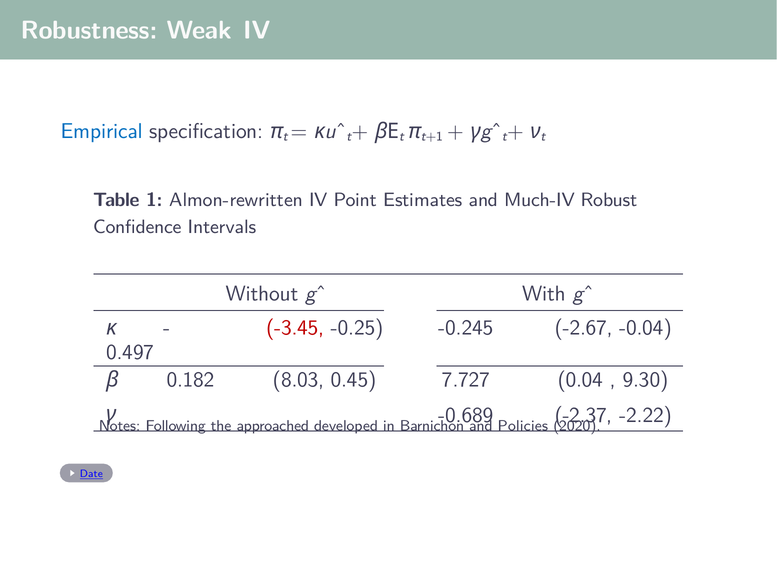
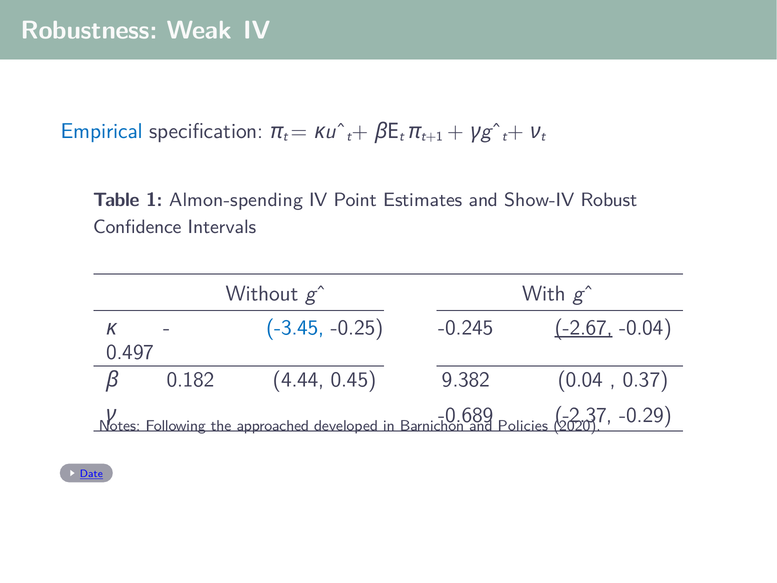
Almon-rewritten: Almon-rewritten -> Almon-spending (236, 200)
Much-IV: Much-IV -> Show-IV (539, 200)
-3.45 colour: red -> blue (295, 328)
-2.67 underline: none -> present (584, 328)
8.03: 8.03 -> 4.44 (299, 380)
7.727: 7.727 -> 9.382 (466, 380)
9.30: 9.30 -> 0.37 (646, 380)
-2.22: -2.22 -> -0.29 (646, 416)
